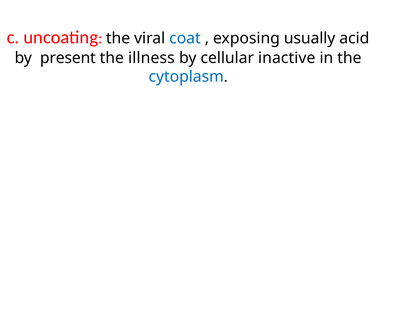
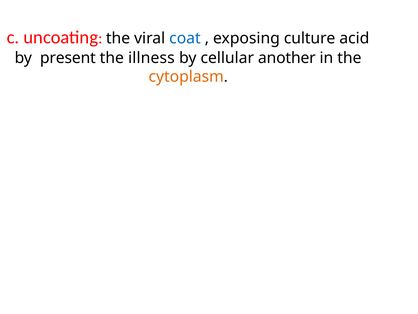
usually: usually -> culture (310, 38)
inactive: inactive -> another (287, 58)
cytoplasm colour: blue -> orange (186, 77)
